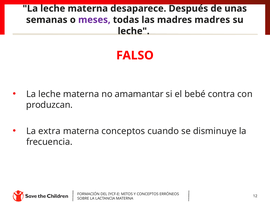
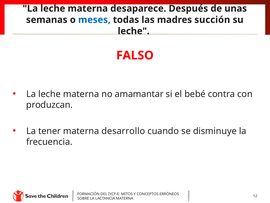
meses colour: purple -> blue (94, 20)
madres madres: madres -> succión (212, 20)
extra: extra -> tener (50, 131)
materna conceptos: conceptos -> desarrollo (123, 131)
